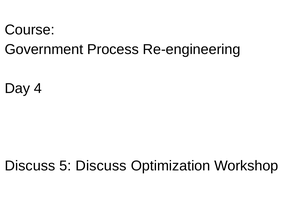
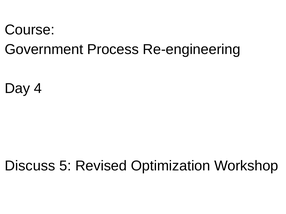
5 Discuss: Discuss -> Revised (101, 166)
